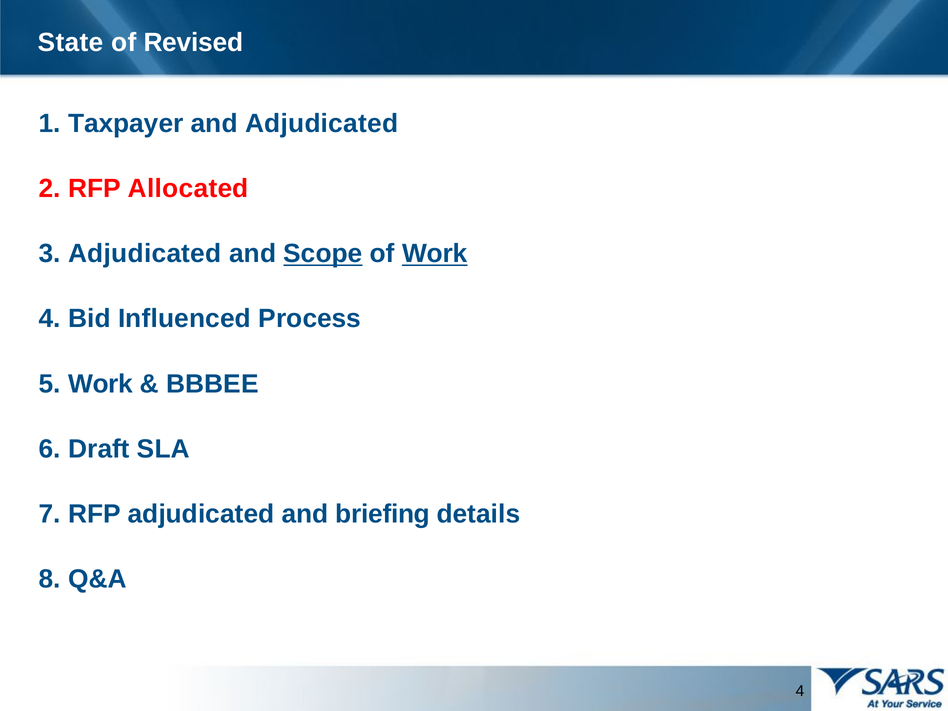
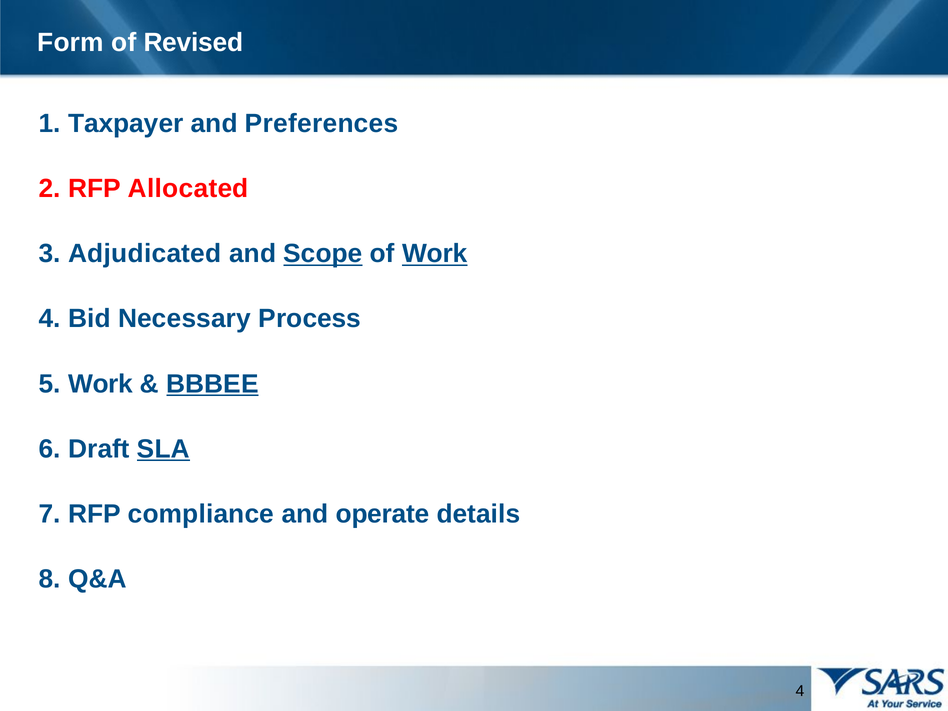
State: State -> Form (71, 43)
and Adjudicated: Adjudicated -> Preferences (322, 124)
Influenced: Influenced -> Necessary (185, 319)
BBBEE underline: none -> present (212, 384)
SLA underline: none -> present (163, 449)
RFP adjudicated: adjudicated -> compliance (201, 514)
briefing: briefing -> operate (383, 514)
